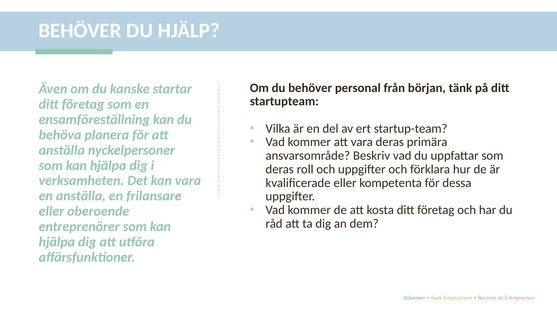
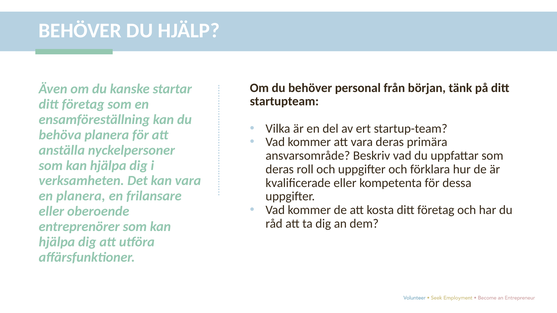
en anställa: anställa -> planera (81, 196)
